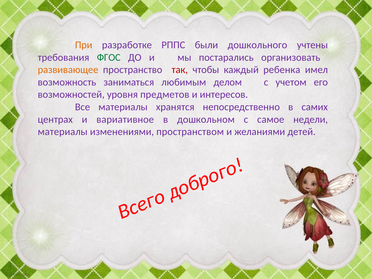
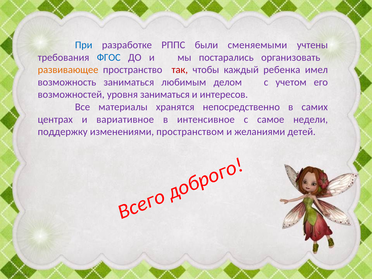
При colour: orange -> blue (84, 45)
дошкольного: дошкольного -> сменяемыми (257, 45)
ФГОС colour: green -> blue (109, 57)
уровня предметов: предметов -> заниматься (165, 95)
дошкольном: дошкольном -> интенсивное (206, 119)
материалы: материалы -> поддержку (63, 132)
